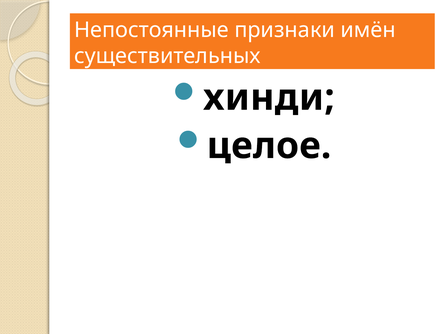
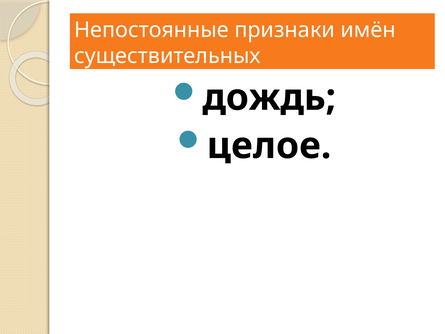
хинди: хинди -> дождь (269, 98)
